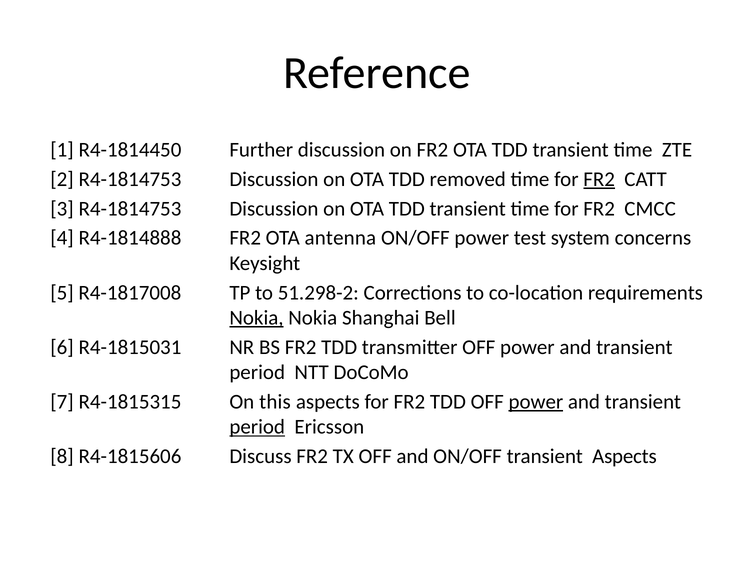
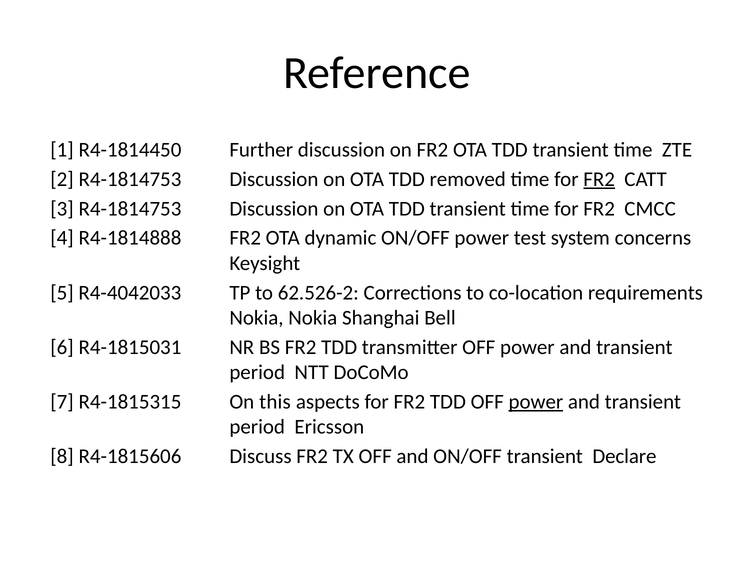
antenna: antenna -> dynamic (340, 238)
R4-1817008: R4-1817008 -> R4-4042033 (130, 292)
51.298-2: 51.298-2 -> 62.526-2 (318, 292)
Nokia underline: present -> none (256, 318)
period underline: present -> none (257, 427)
transient Aspects: Aspects -> Declare (624, 456)
